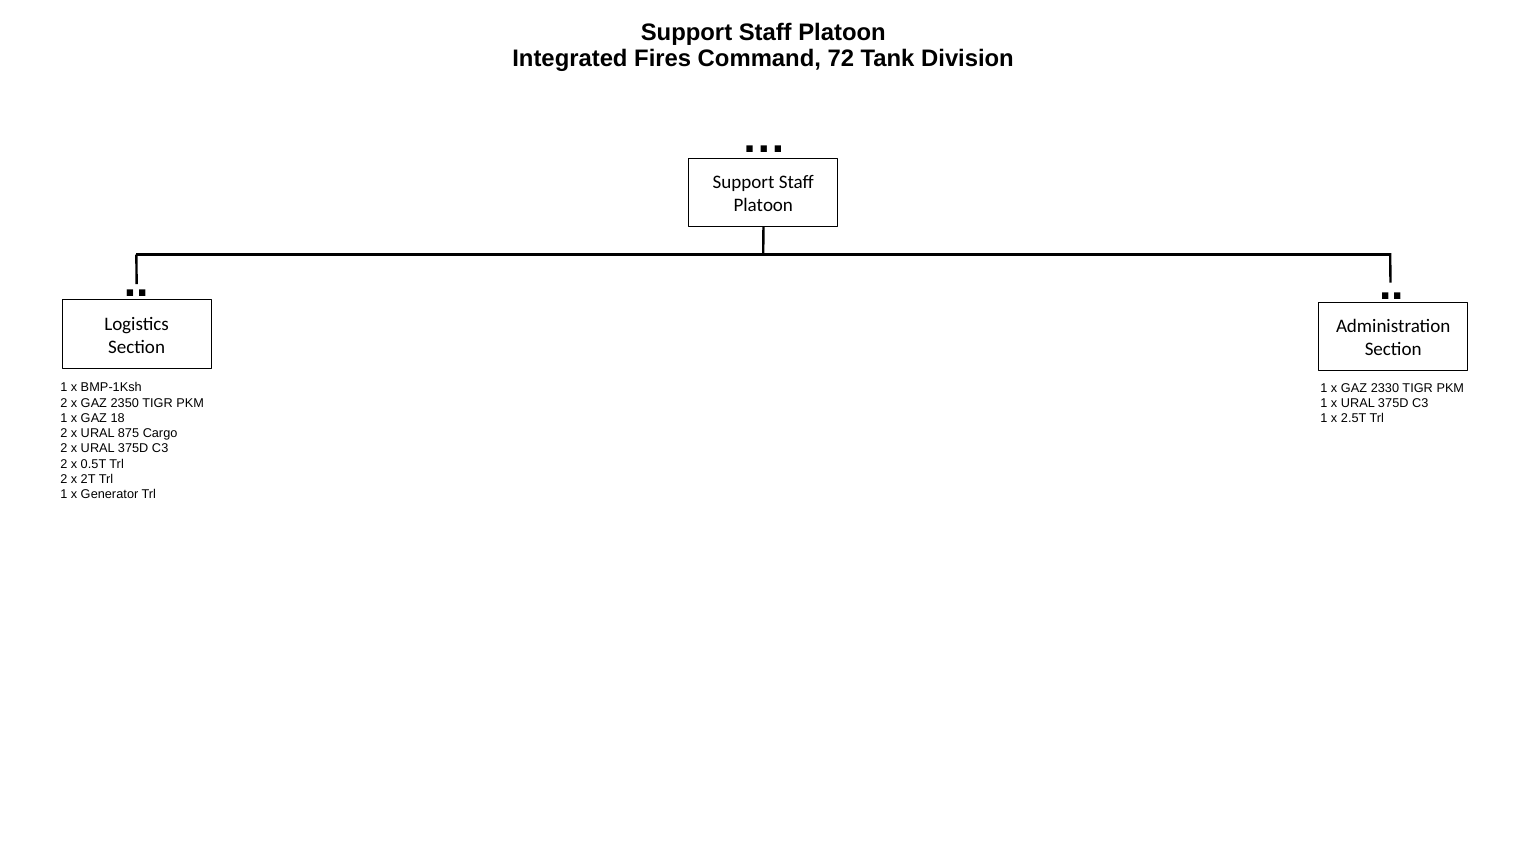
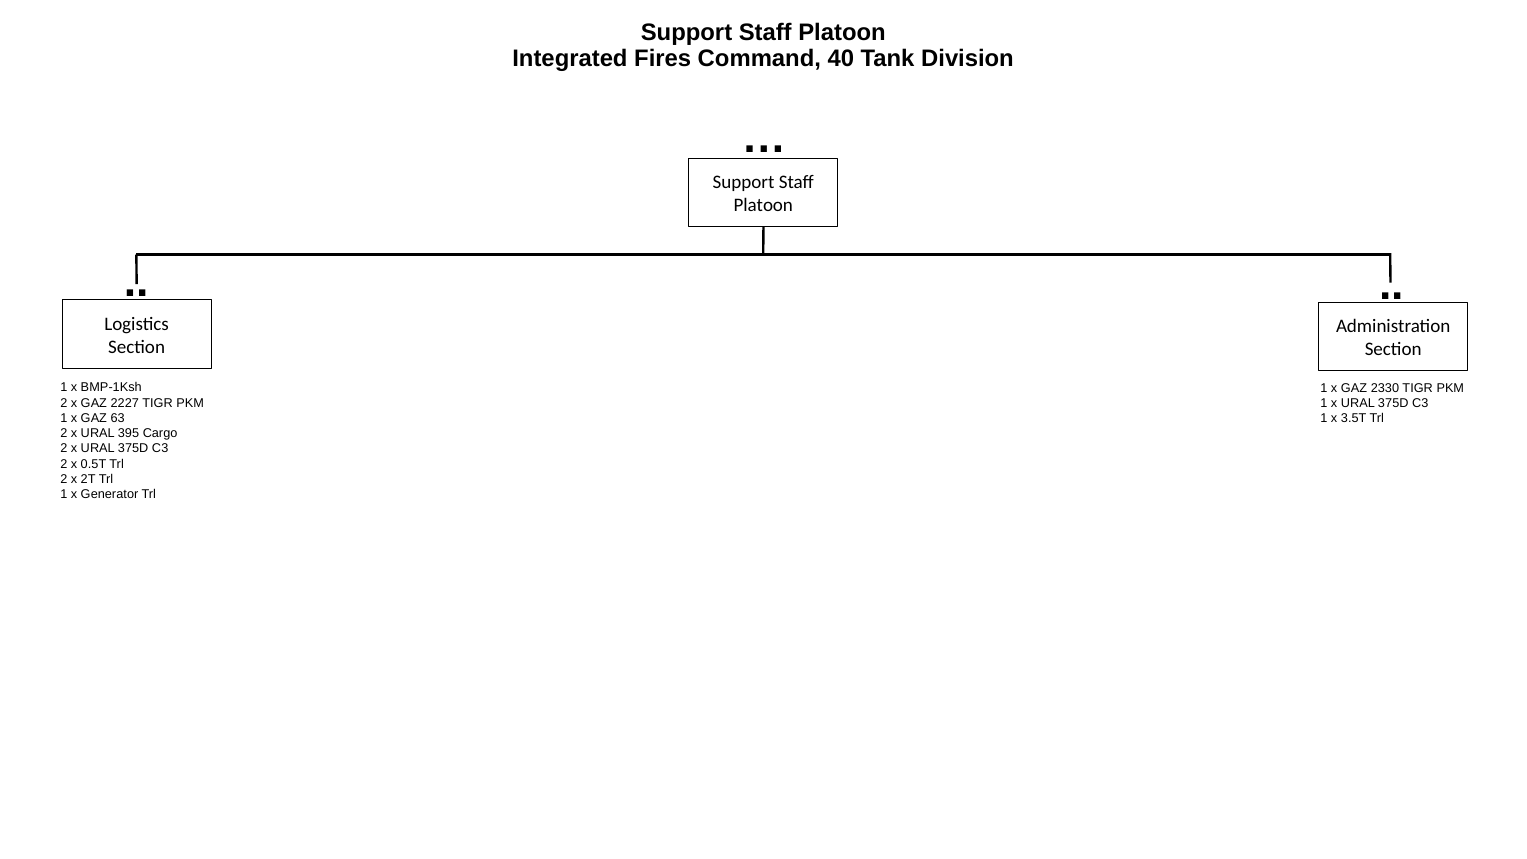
72: 72 -> 40 (841, 58)
2350: 2350 -> 2227 (125, 403)
18: 18 -> 63 (118, 418)
2.5T: 2.5T -> 3.5T (1354, 419)
875: 875 -> 395 (128, 433)
